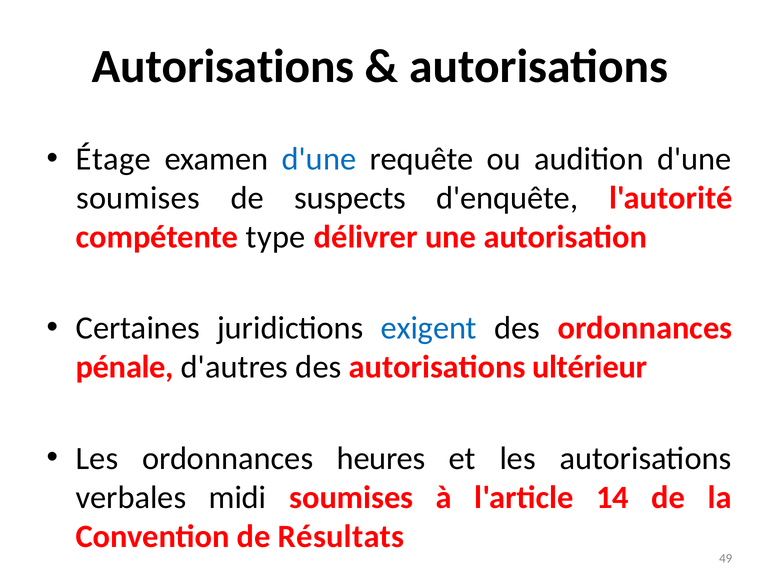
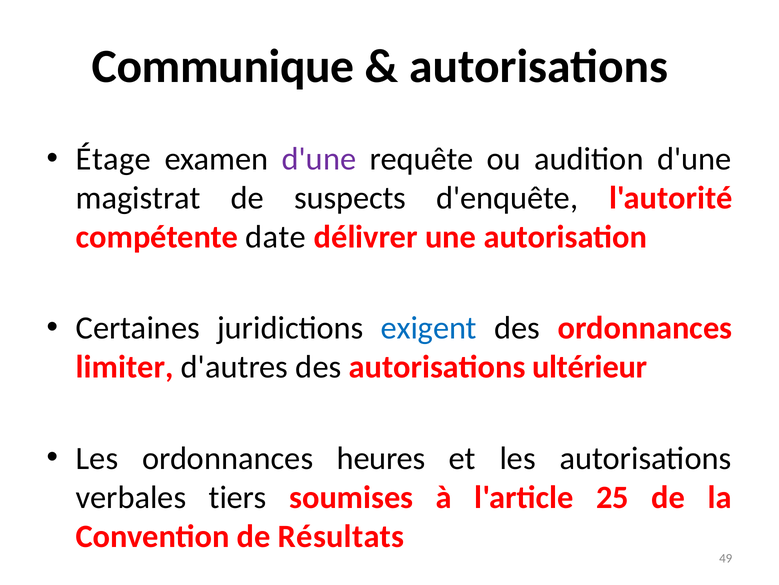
Autorisations: Autorisations -> Communique (223, 66)
d'une colour: blue -> purple (319, 159)
soumises: soumises -> magistrat (138, 198)
type: type -> date (276, 237)
pénale: pénale -> limiter (125, 367)
midi: midi -> tiers (238, 497)
14: 14 -> 25 (612, 497)
